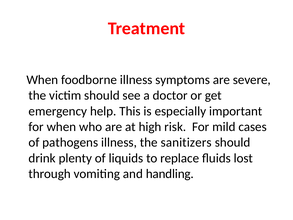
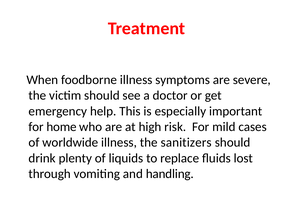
for when: when -> home (61, 127)
pathogens: pathogens -> worldwide (70, 142)
